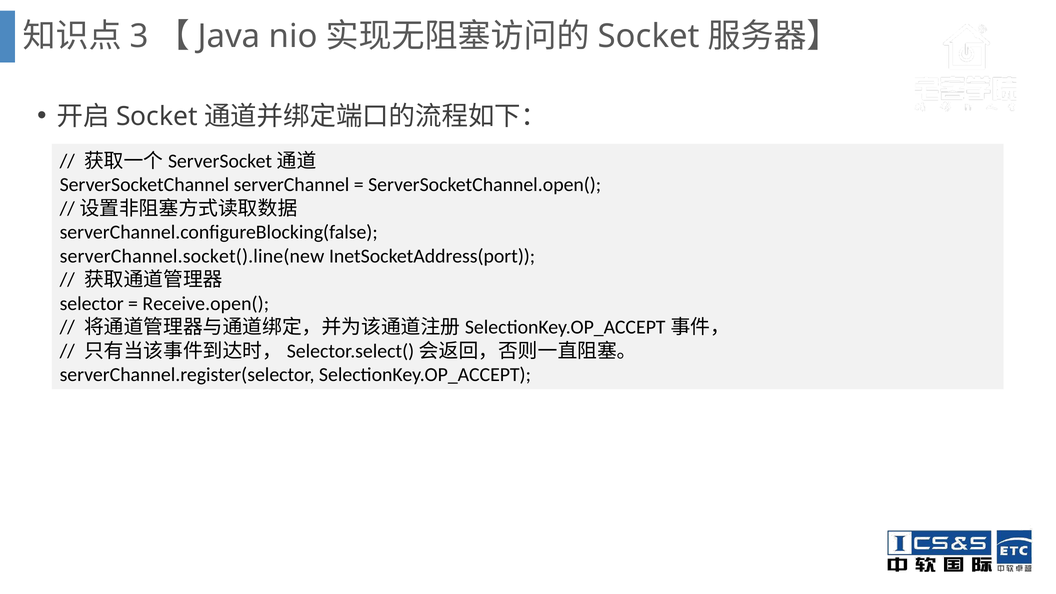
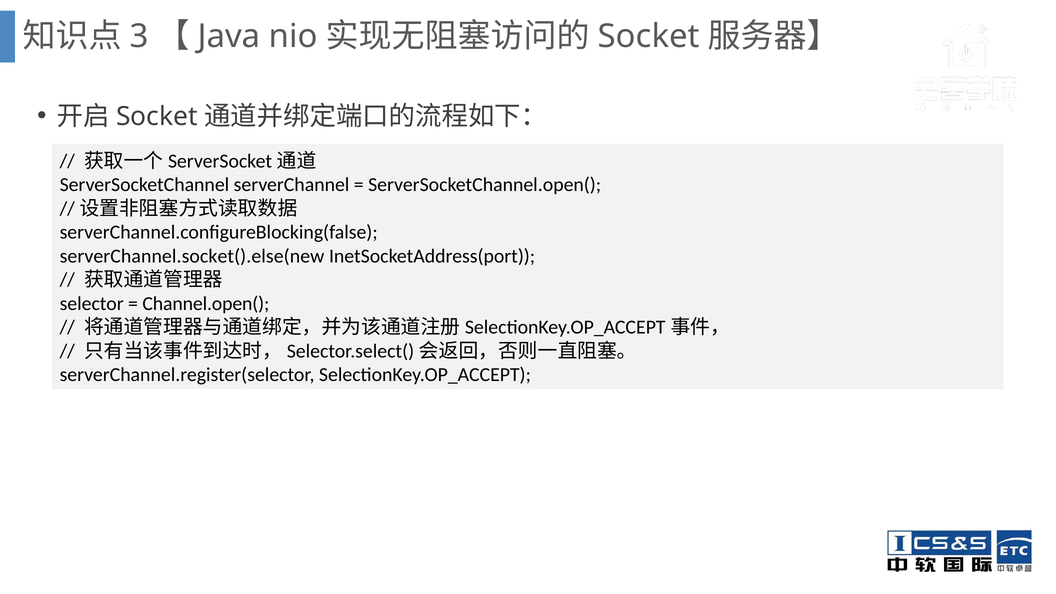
serverChannel.socket().line(new: serverChannel.socket().line(new -> serverChannel.socket().else(new (192, 256)
Receive.open(: Receive.open( -> Channel.open( (206, 304)
